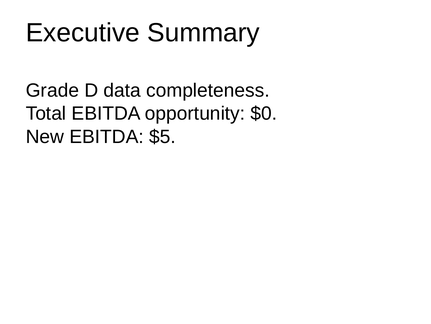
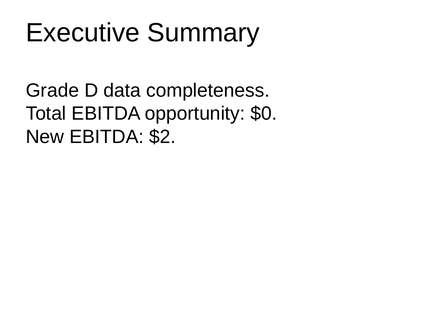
$5: $5 -> $2 (163, 136)
